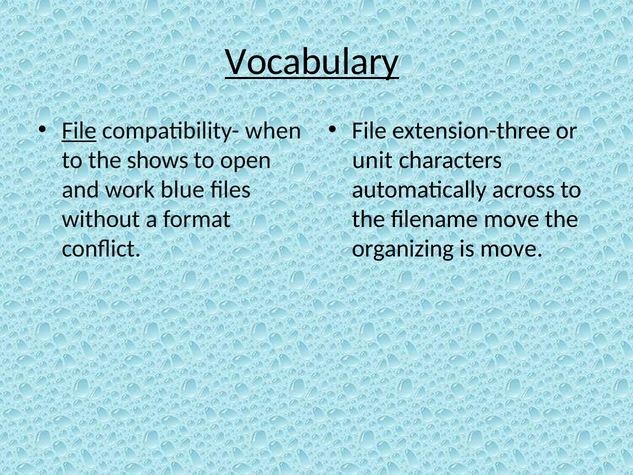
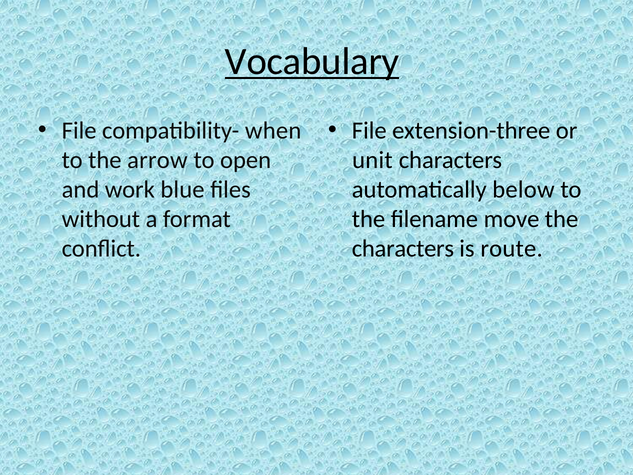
File underline: present -> none (79, 130)
shows: shows -> arrow (157, 160)
across: across -> below (523, 190)
organizing: organizing -> characters (403, 249)
is move: move -> route (512, 249)
